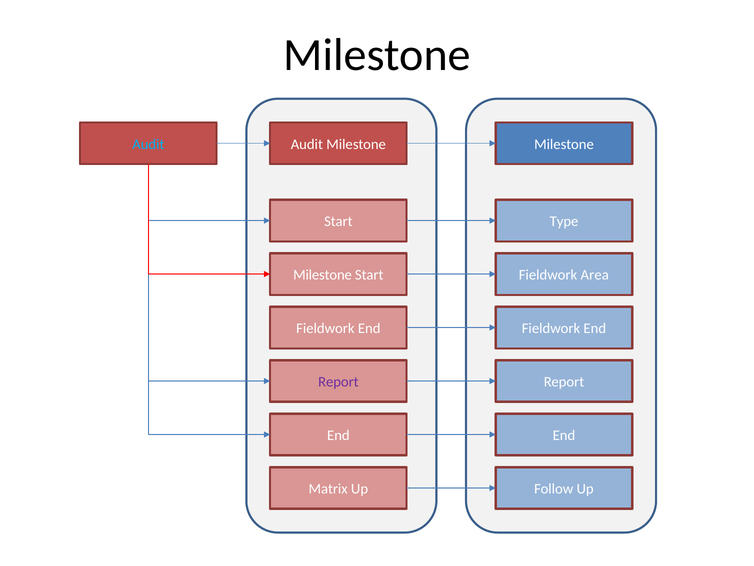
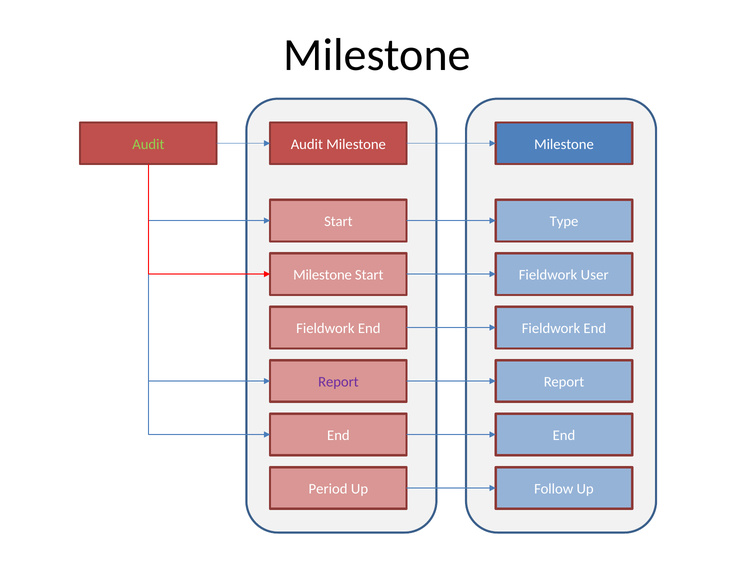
Audit colour: light blue -> light green (148, 144)
Area: Area -> User (595, 275)
Matrix: Matrix -> Period (328, 489)
